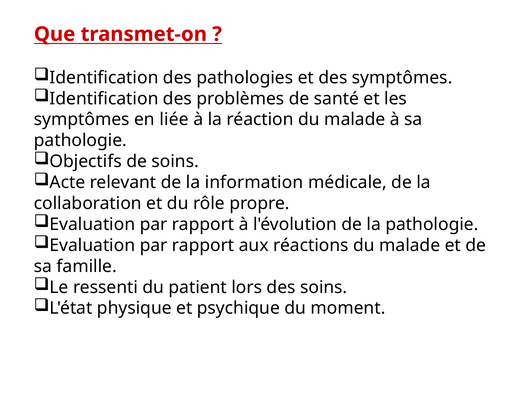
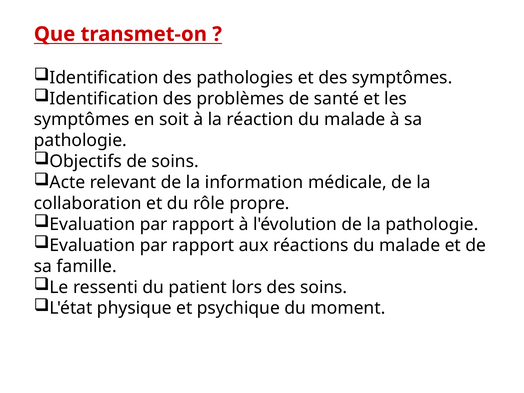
liée: liée -> soit (174, 120)
